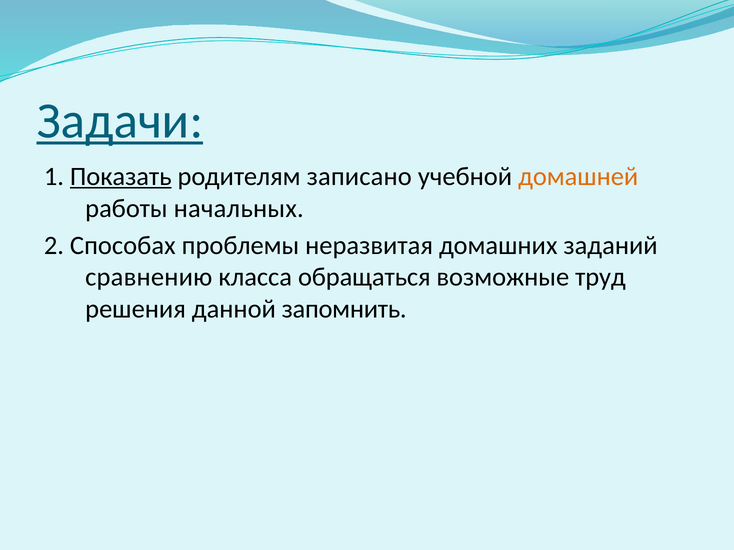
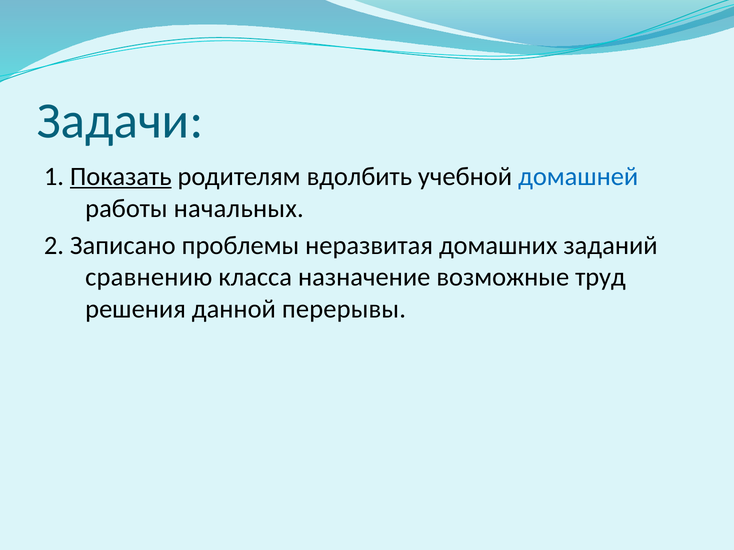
Задачи underline: present -> none (120, 121)
записано: записано -> вдолбить (359, 177)
домашней colour: orange -> blue (578, 177)
Способах: Способах -> Записано (123, 246)
обращаться: обращаться -> назначение (364, 277)
запомнить: запомнить -> перерывы (344, 309)
